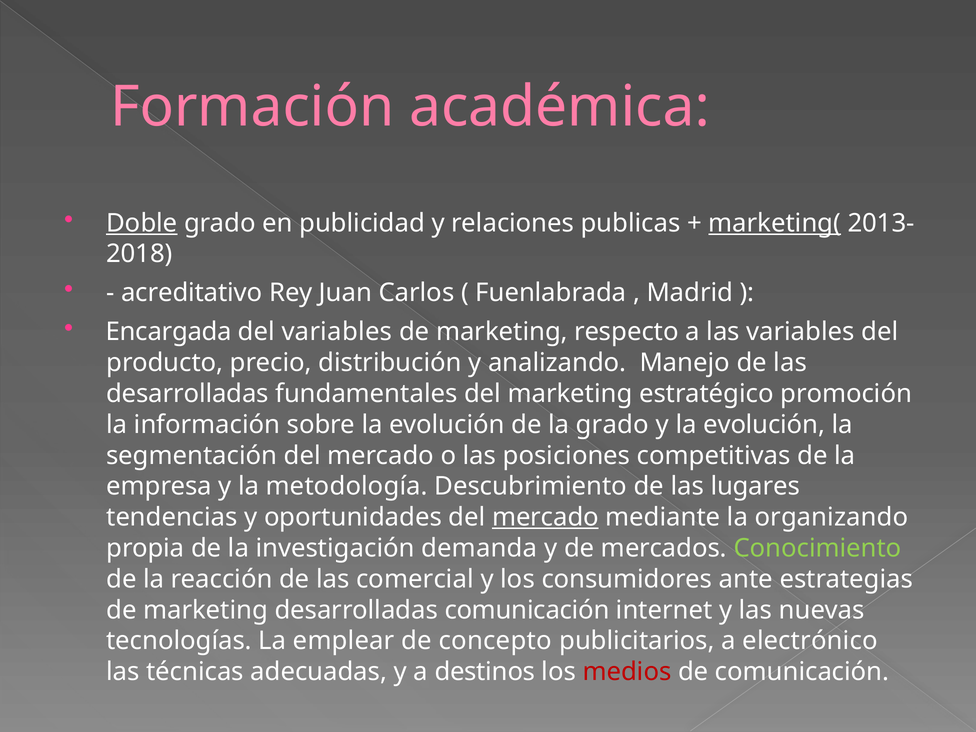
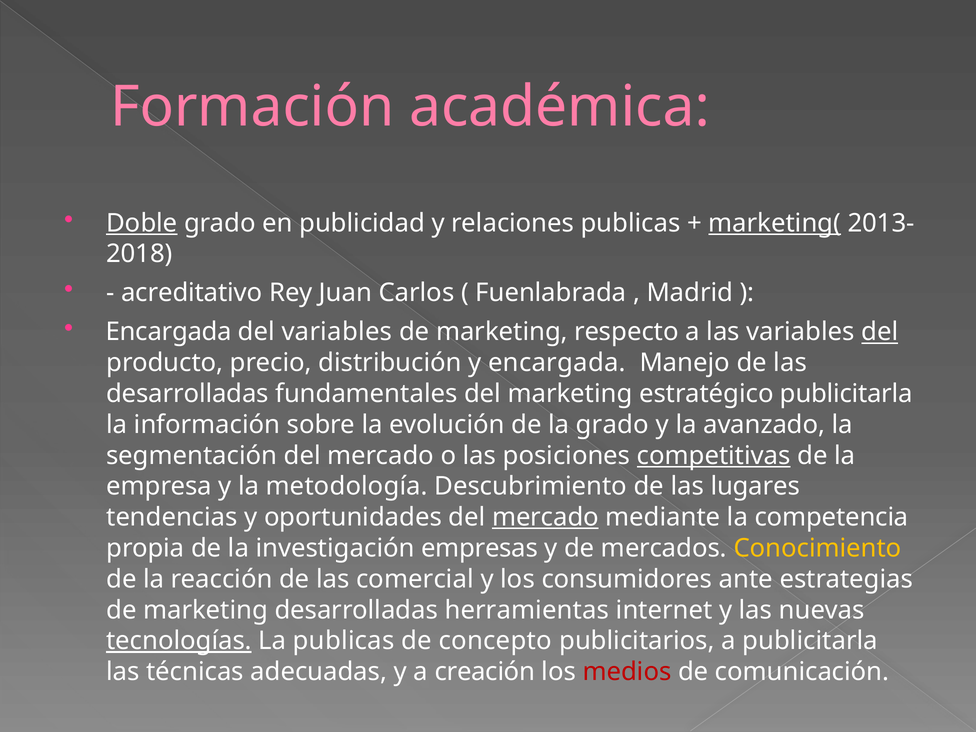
del underline: none -> present (880, 332)
y analizando: analizando -> encargada (557, 363)
estratégico promoción: promoción -> publicitarla (846, 394)
y la evolución: evolución -> avanzado (764, 425)
competitivas underline: none -> present (714, 456)
organizando: organizando -> competencia (832, 517)
demanda: demanda -> empresas (479, 548)
Conocimiento colour: light green -> yellow (817, 548)
desarrolladas comunicación: comunicación -> herramientas (527, 610)
tecnologías underline: none -> present (179, 641)
La emplear: emplear -> publicas (344, 641)
a electrónico: electrónico -> publicitarla (810, 641)
destinos: destinos -> creación (485, 672)
